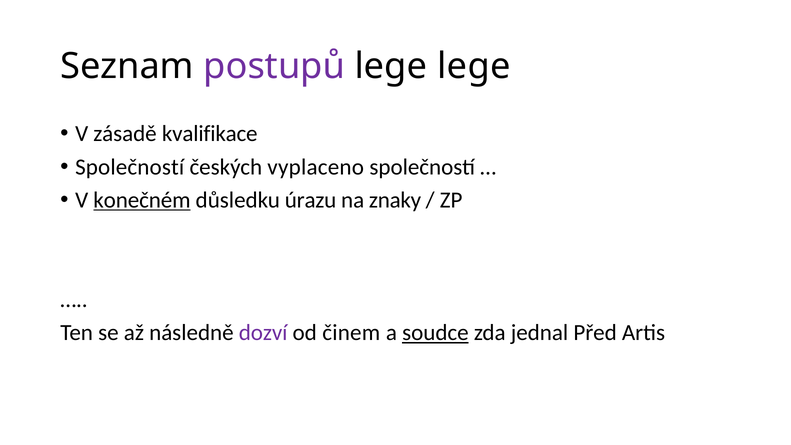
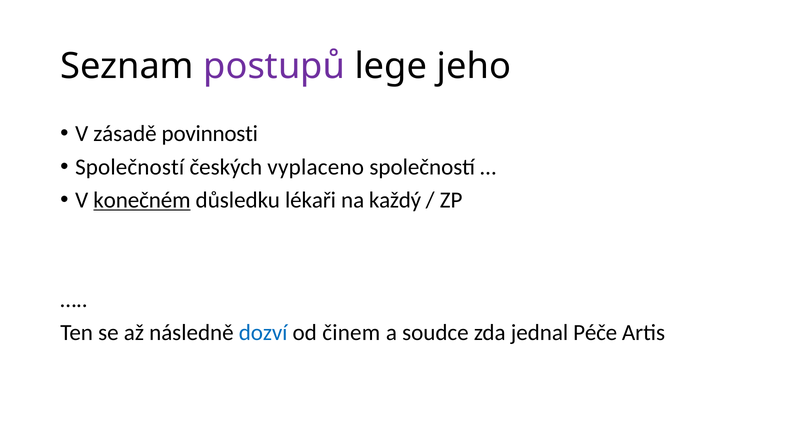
lege lege: lege -> jeho (474, 66)
kvalifikace: kvalifikace -> povinnosti (210, 134)
úrazu: úrazu -> lékaři (311, 200)
znaky: znaky -> každý (395, 200)
dozví colour: purple -> blue (263, 333)
soudce underline: present -> none (435, 333)
Před: Před -> Péče (595, 333)
